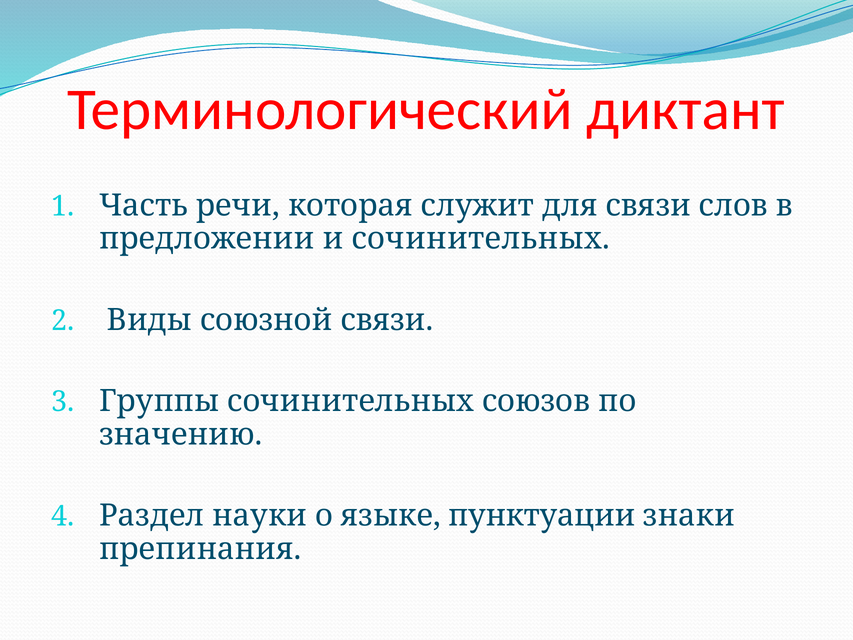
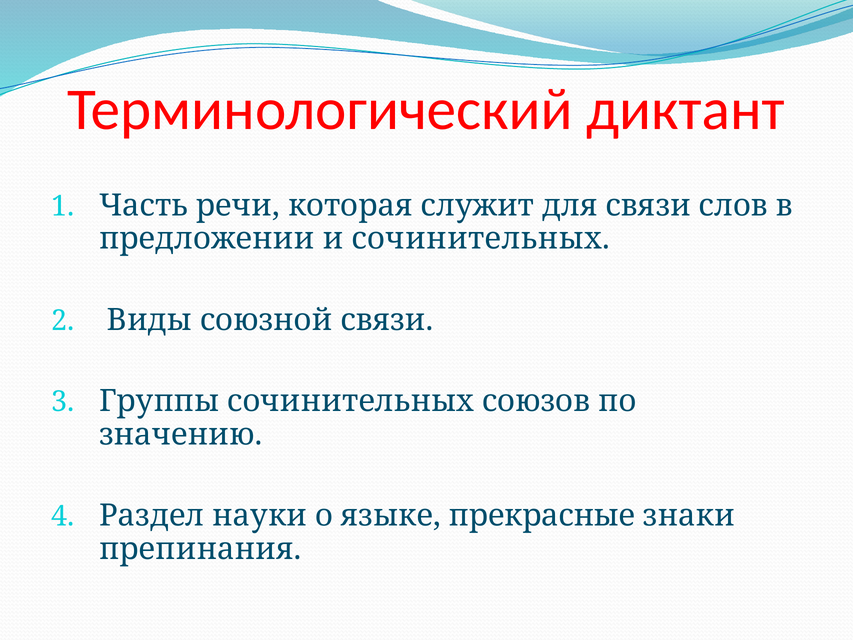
пунктуации: пунктуации -> прекрасные (542, 515)
